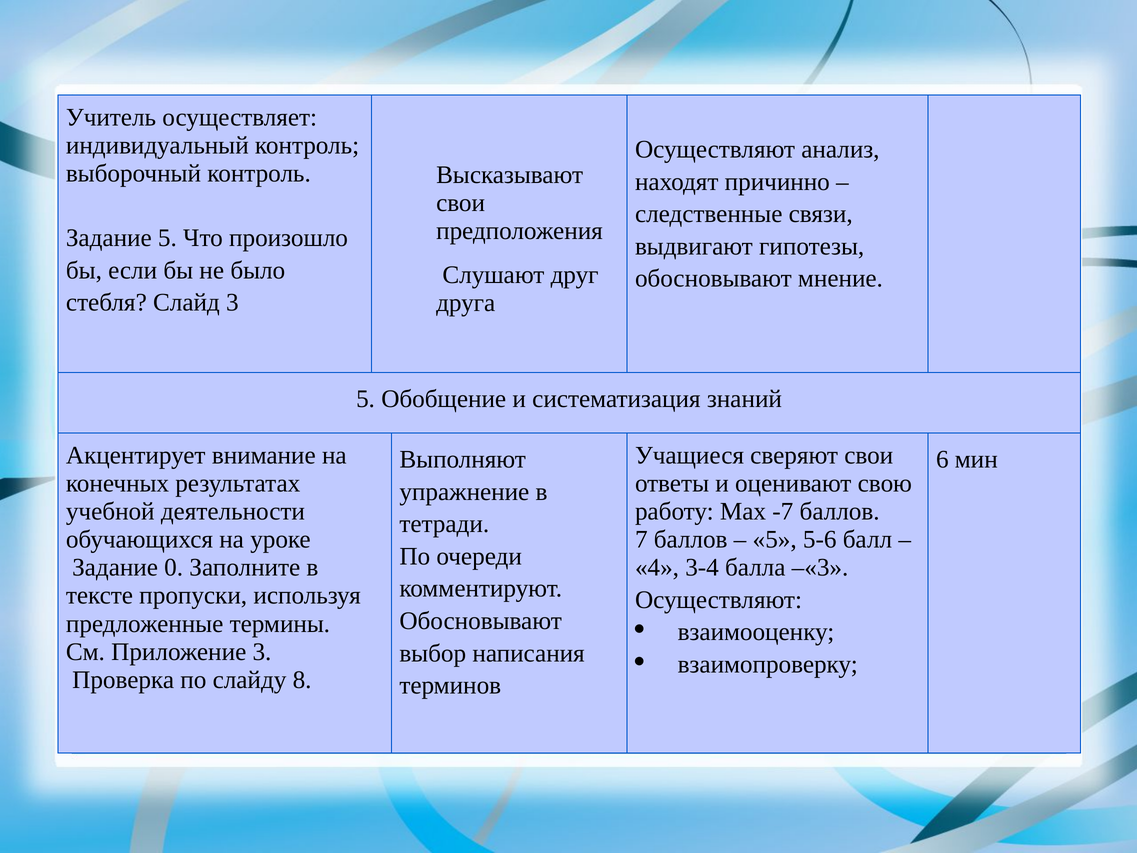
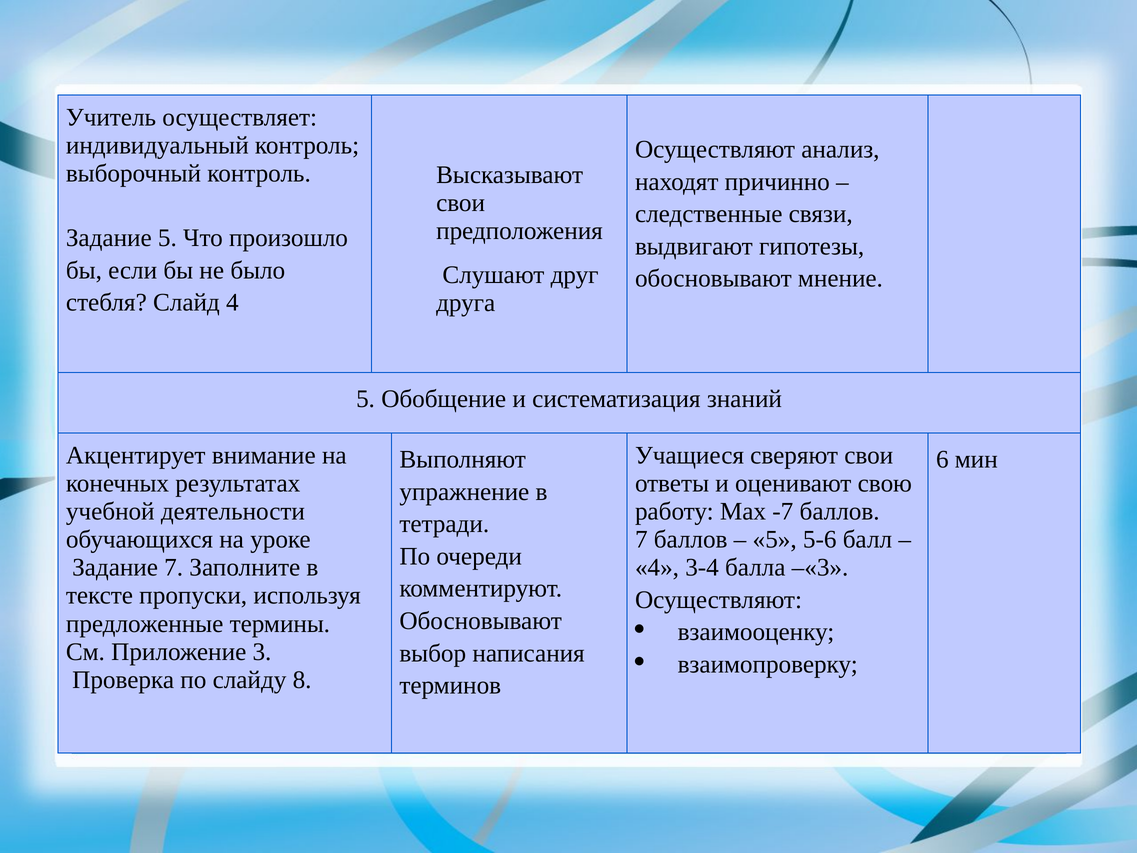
Слайд 3: 3 -> 4 (232, 302)
Задание 0: 0 -> 7 (174, 567)
